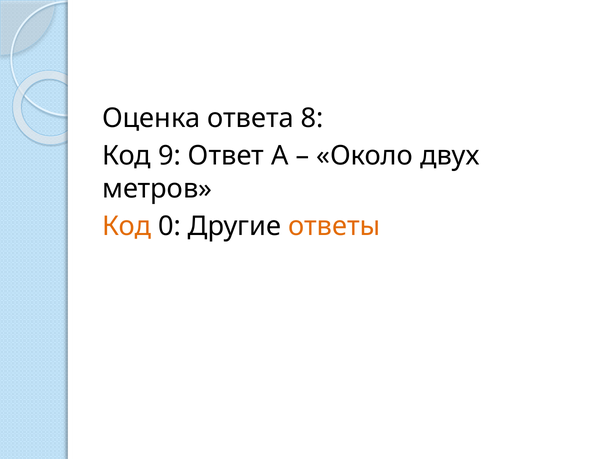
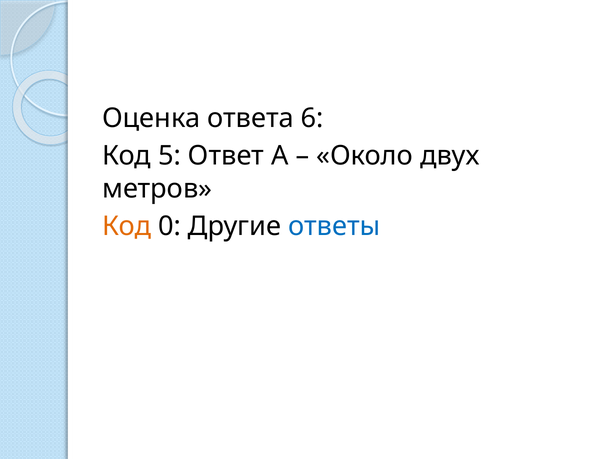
8: 8 -> 6 (312, 118)
9: 9 -> 5 (169, 156)
ответы colour: orange -> blue (334, 226)
